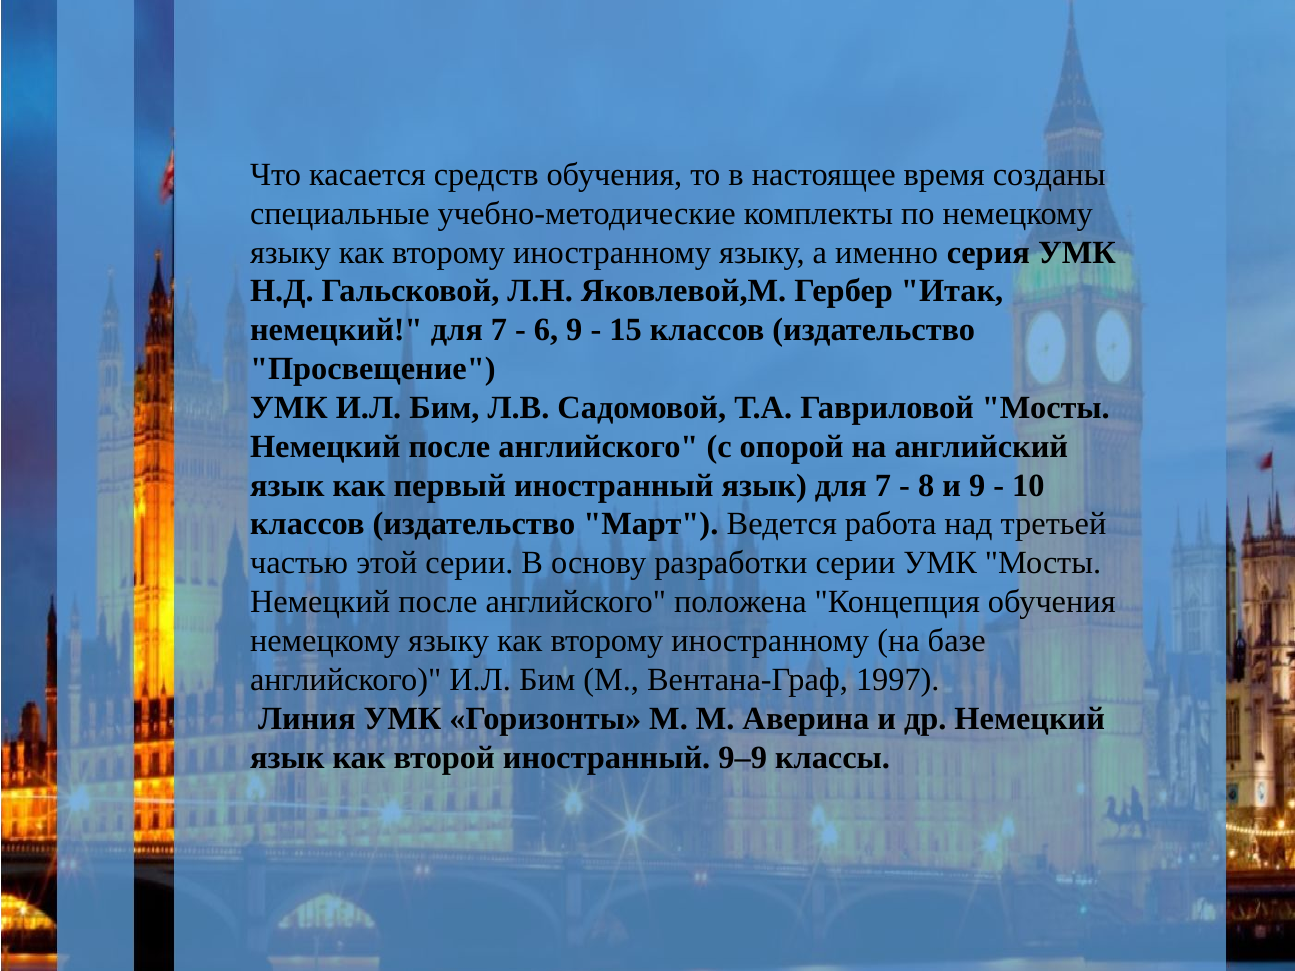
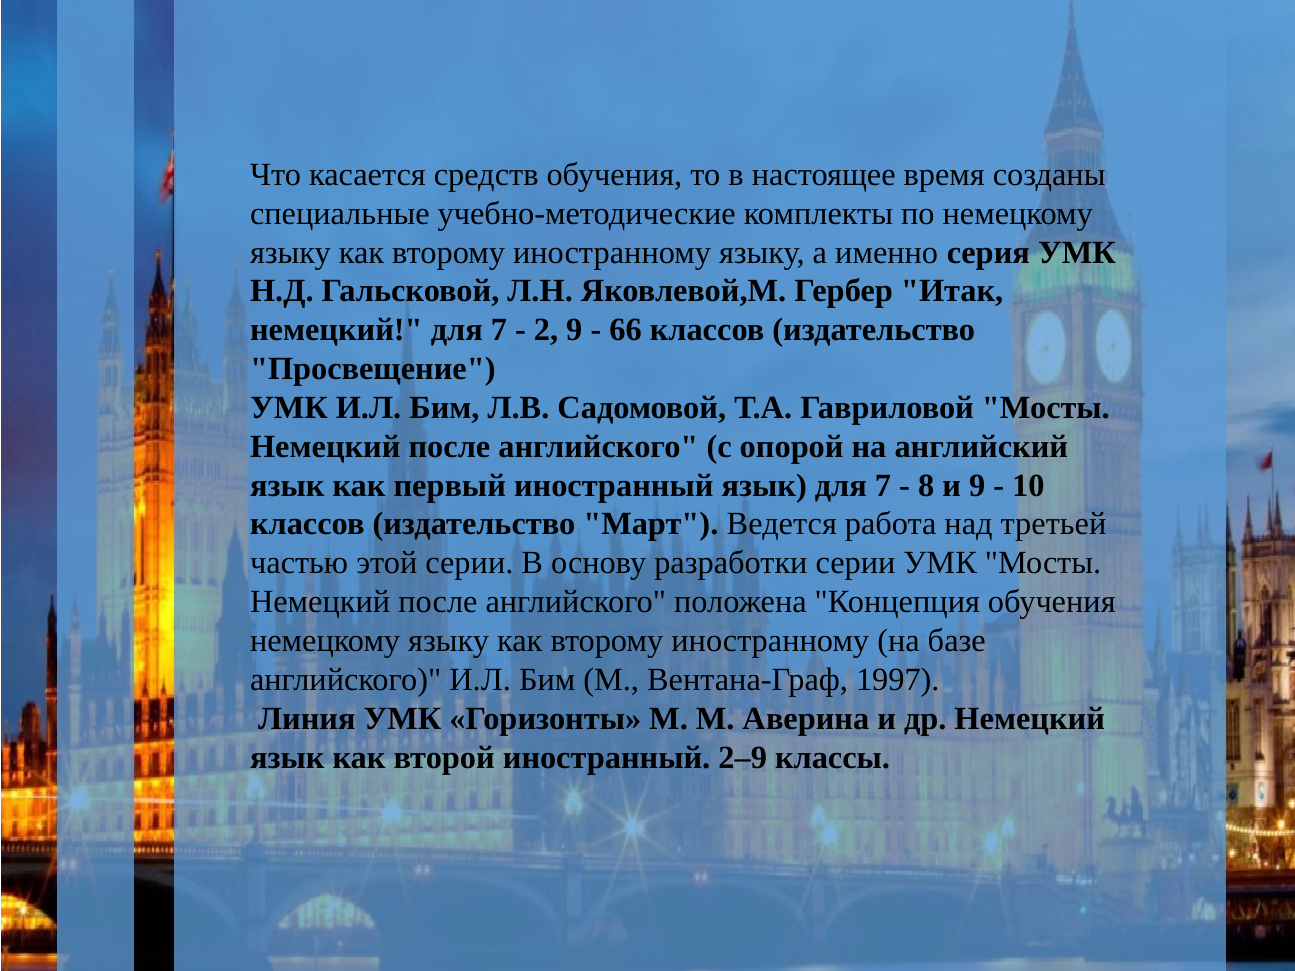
6: 6 -> 2 (546, 330)
15: 15 -> 66 (626, 330)
9–9: 9–9 -> 2–9 (743, 758)
